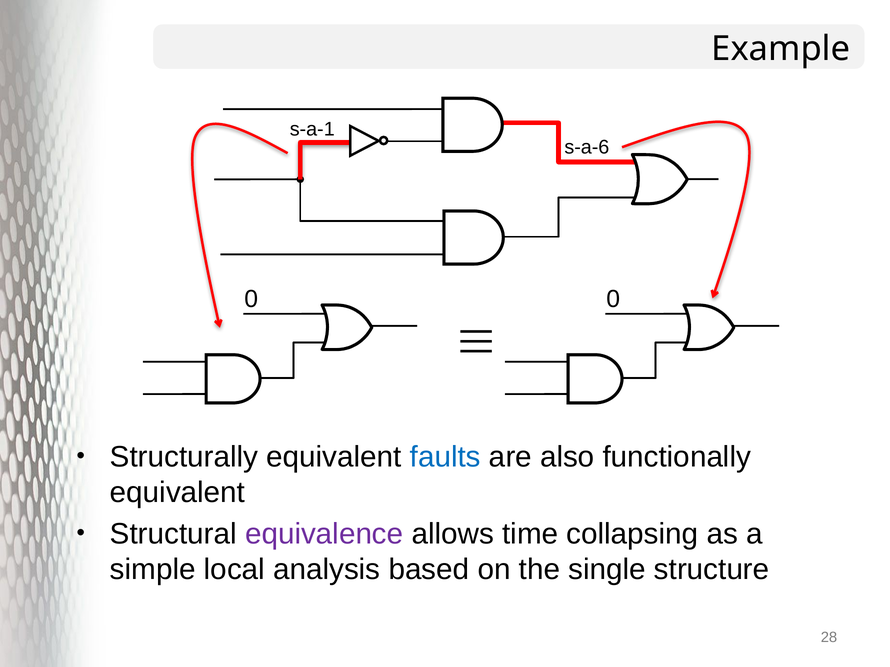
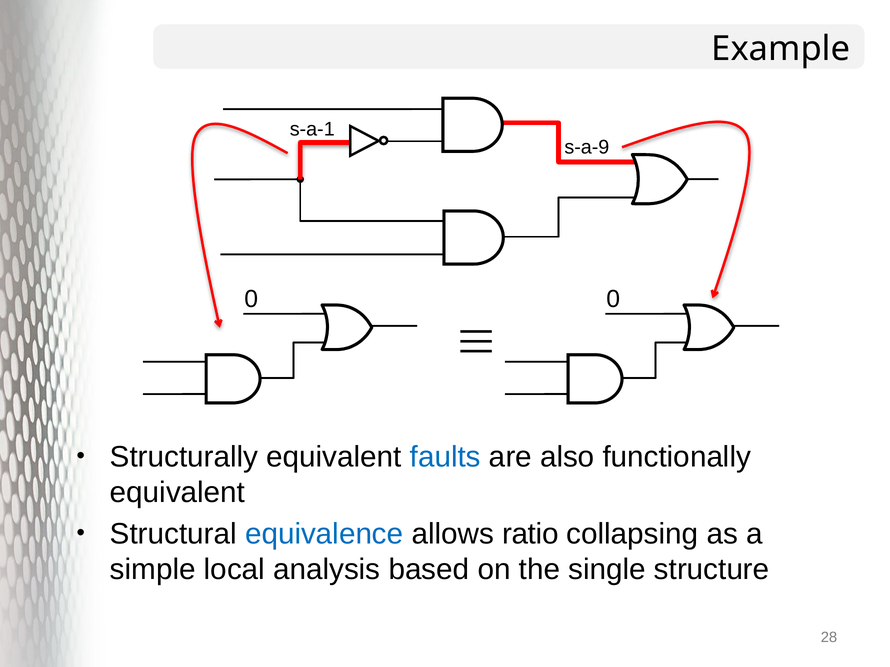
s-a-6: s-a-6 -> s-a-9 (587, 147)
equivalence colour: purple -> blue (324, 534)
time: time -> ratio (530, 534)
